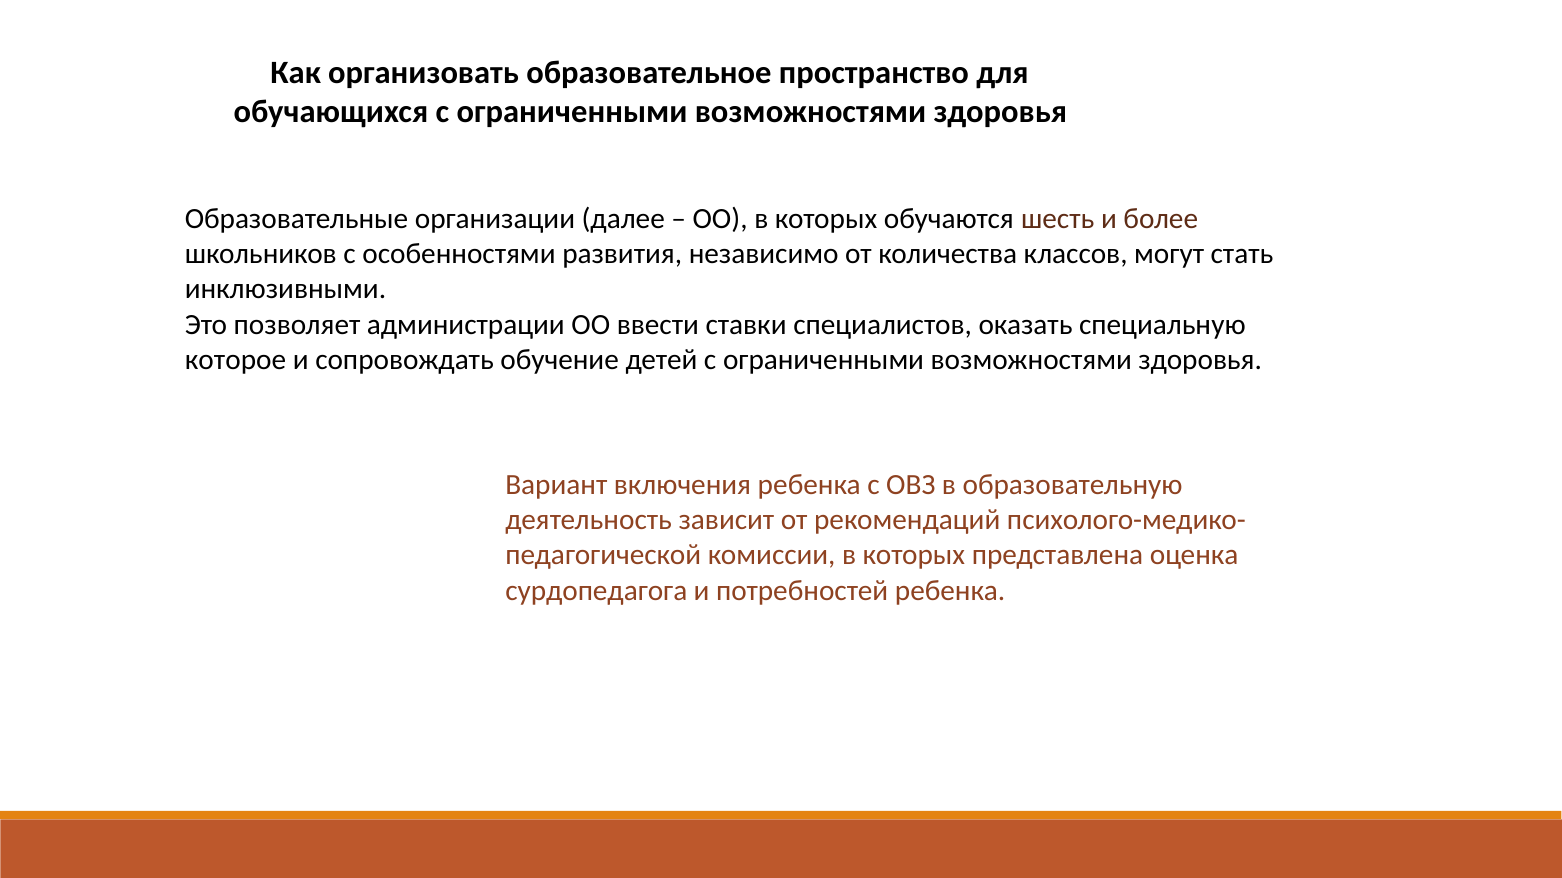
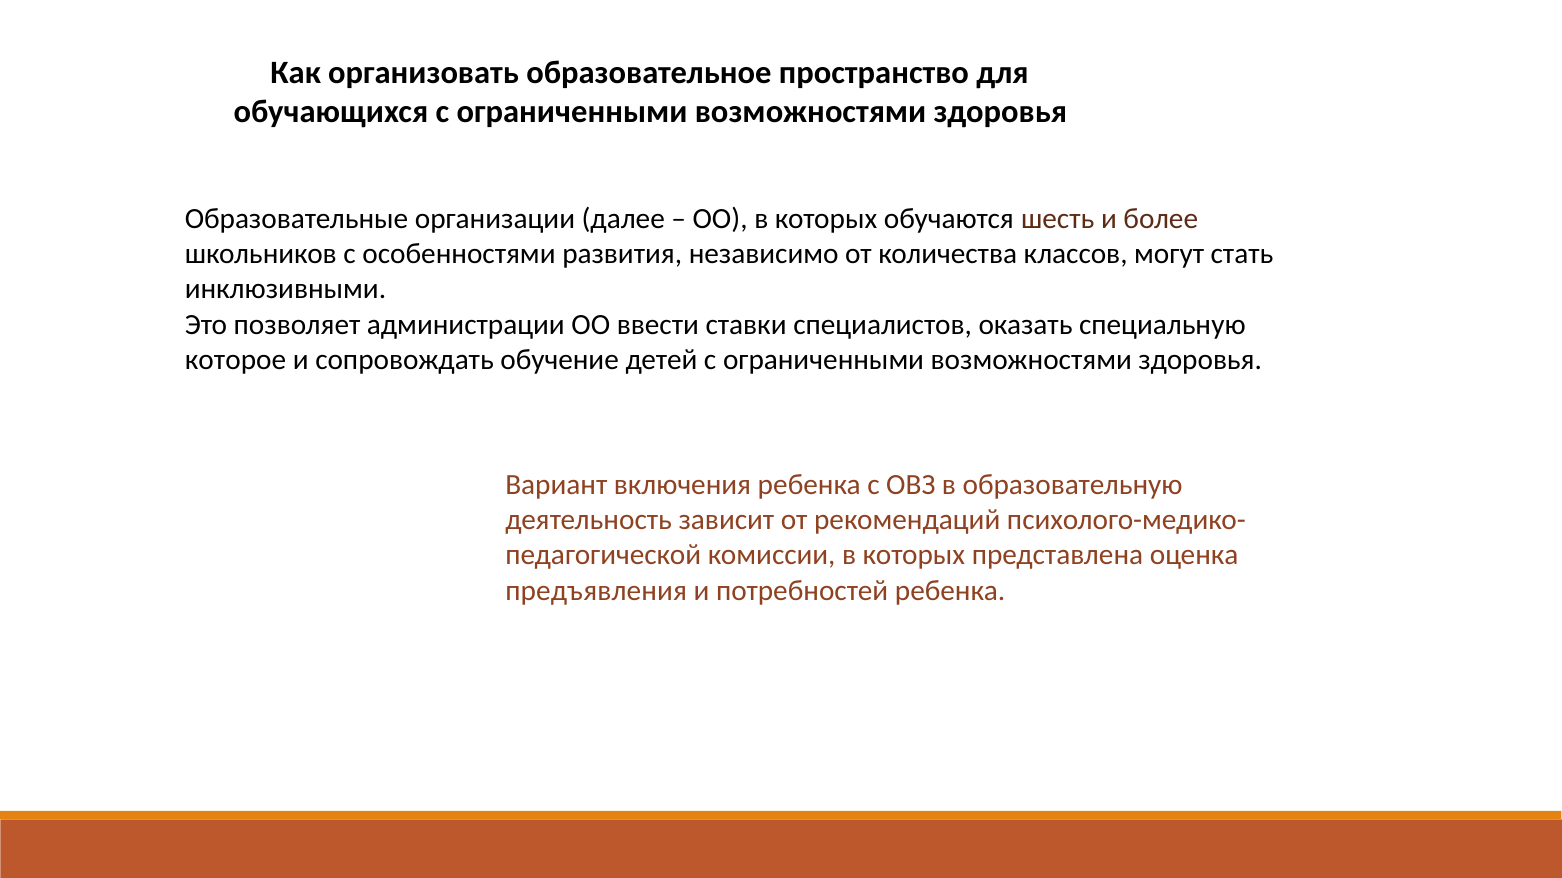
сурдопедагога: сурдопедагога -> предъявления (596, 591)
